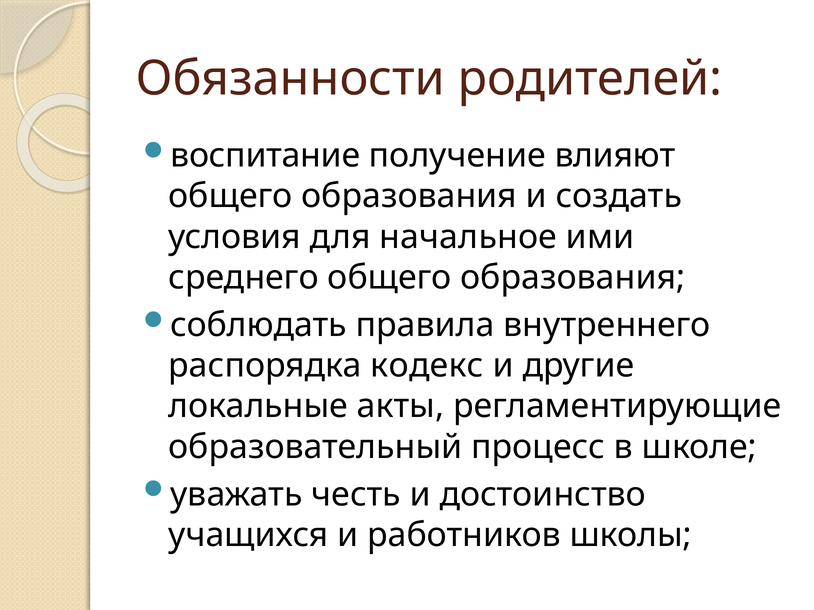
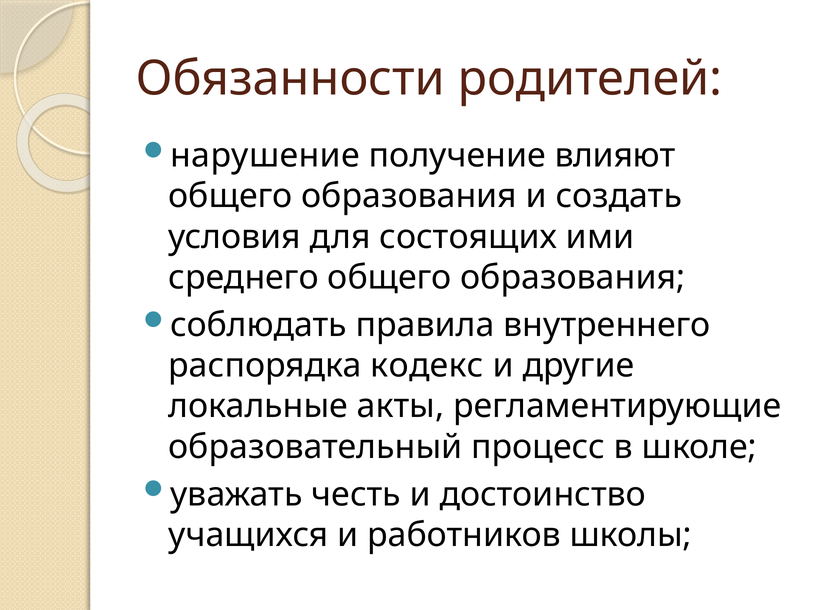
воспитание: воспитание -> нарушение (265, 156)
начальное: начальное -> состоящих (468, 237)
